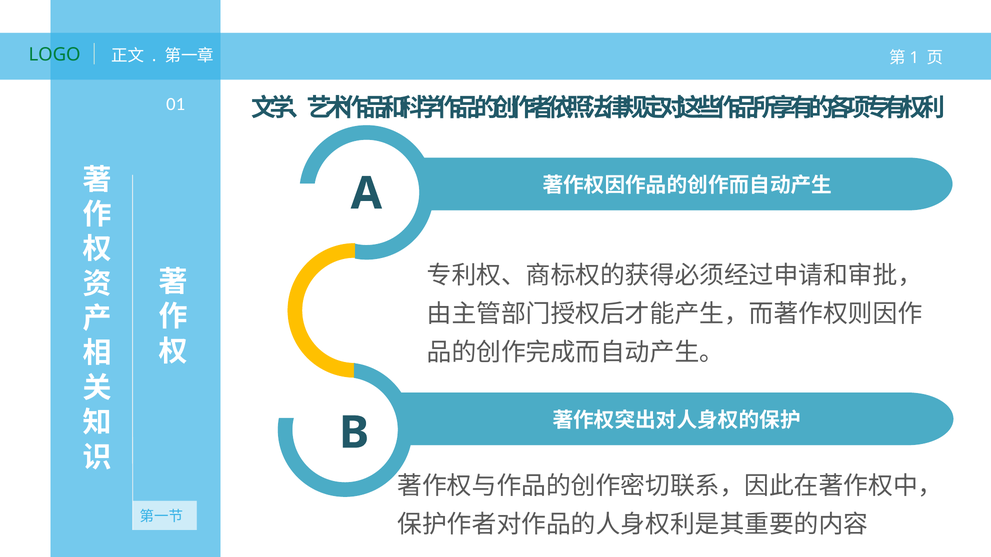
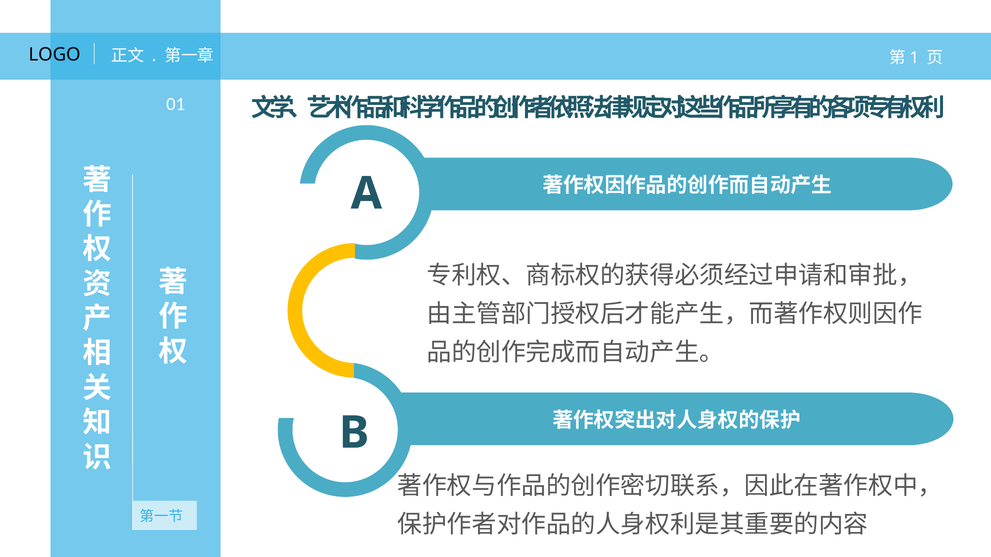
LOGO colour: green -> black (55, 55)
